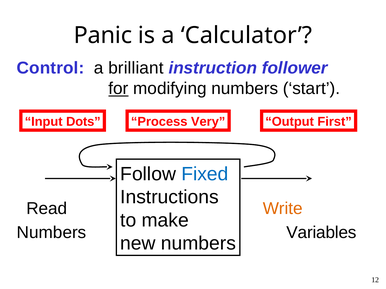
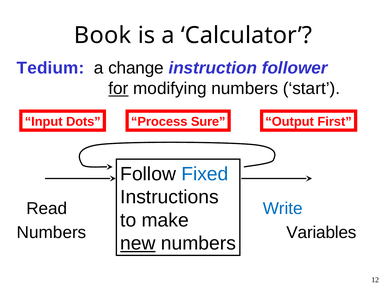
Panic: Panic -> Book (103, 35)
Control: Control -> Tedium (50, 68)
brilliant: brilliant -> change (136, 68)
Very: Very -> Sure (208, 122)
Write colour: orange -> blue (283, 209)
new underline: none -> present (138, 244)
